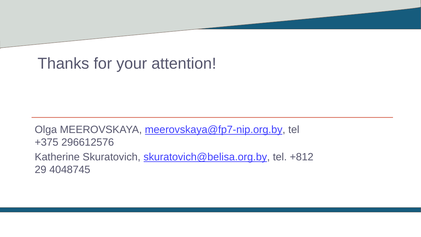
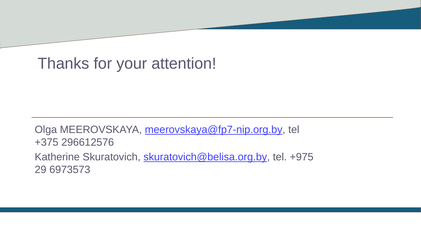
+812: +812 -> +975 (302, 157)
4048745: 4048745 -> 6973573 (70, 170)
